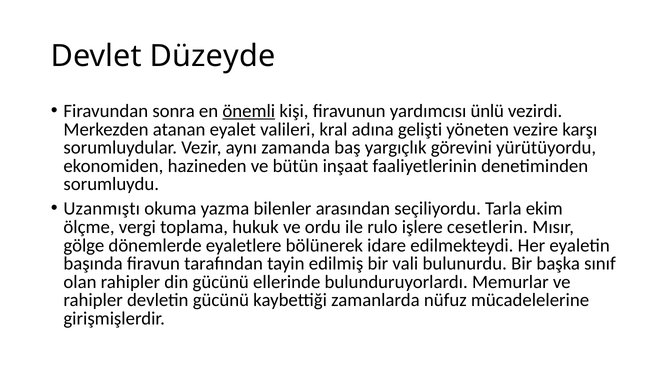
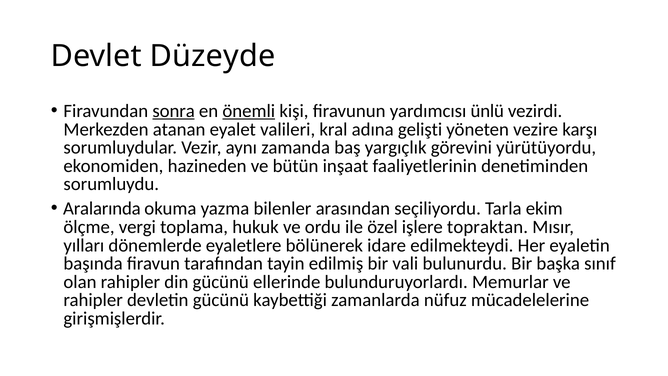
sonra underline: none -> present (174, 111)
Uzanmıştı: Uzanmıştı -> Aralarında (102, 209)
rulo: rulo -> özel (382, 227)
cesetlerin: cesetlerin -> topraktan (487, 227)
gölge: gölge -> yılları (84, 245)
